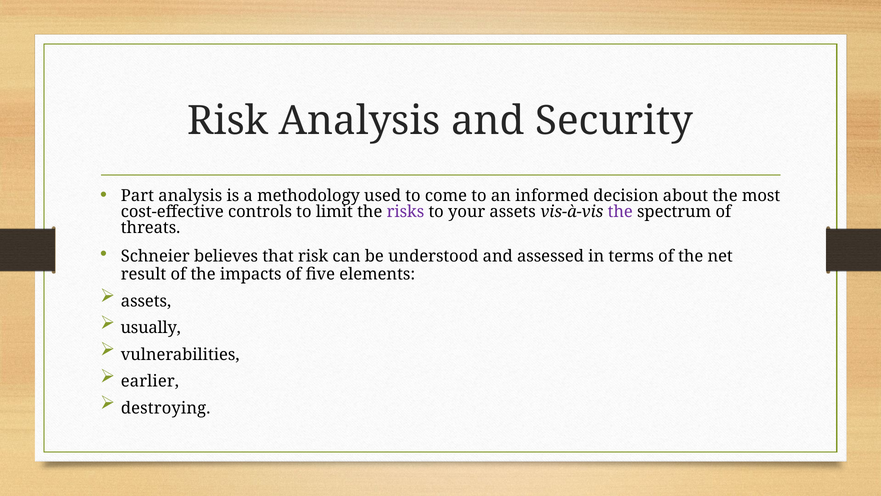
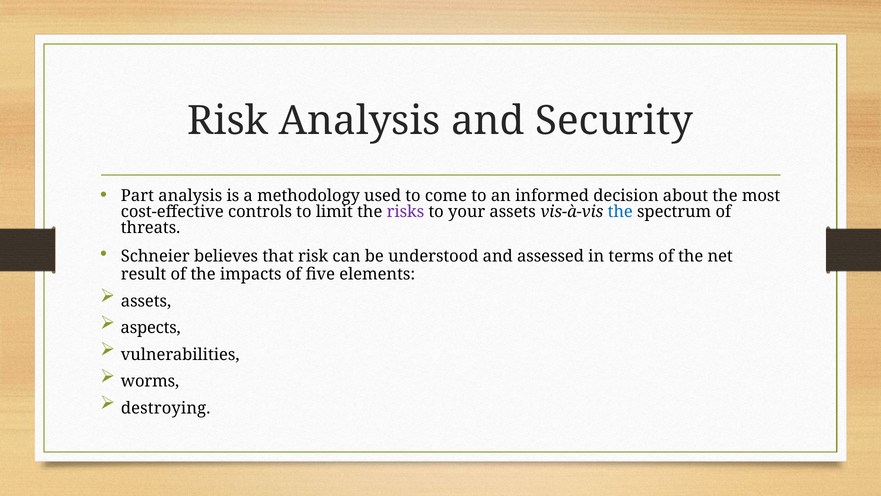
the colour: purple -> blue (620, 212)
usually: usually -> aspects (151, 328)
earlier: earlier -> worms (150, 381)
